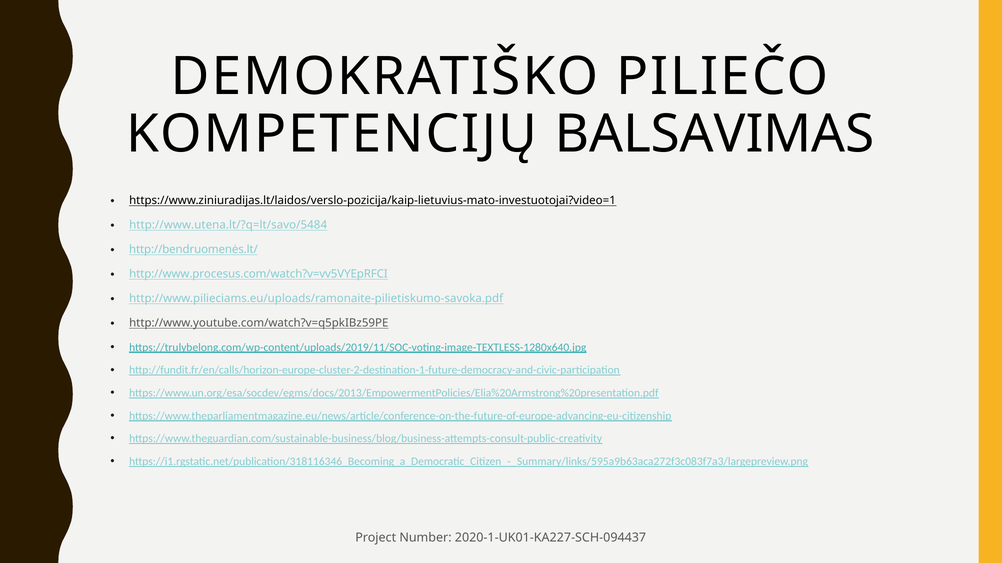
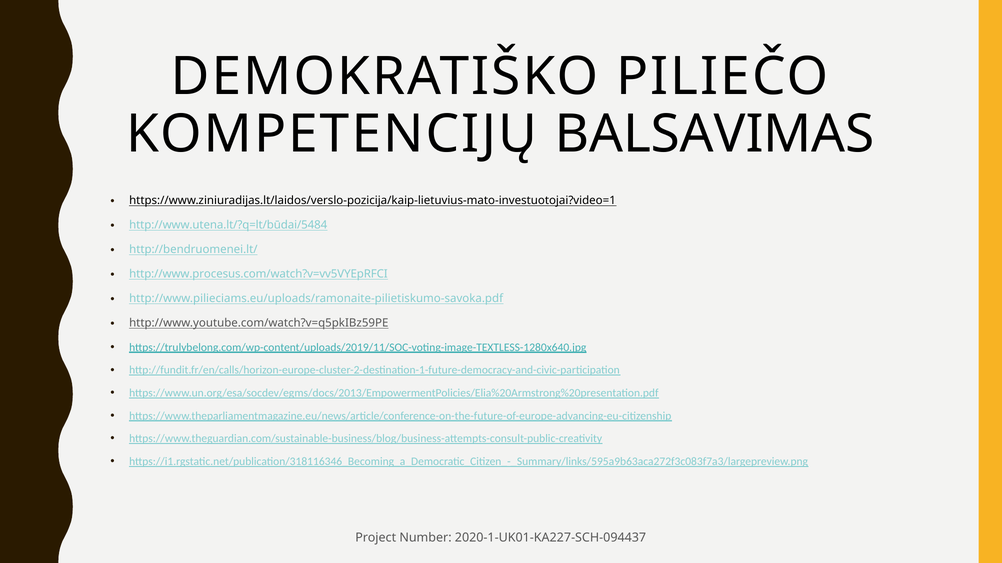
http://www.utena.lt/?q=lt/savo/5484: http://www.utena.lt/?q=lt/savo/5484 -> http://www.utena.lt/?q=lt/būdai/5484 (228, 225)
http://bendruomenės.lt/: http://bendruomenės.lt/ -> http://bendruomenei.lt/ (193, 250)
